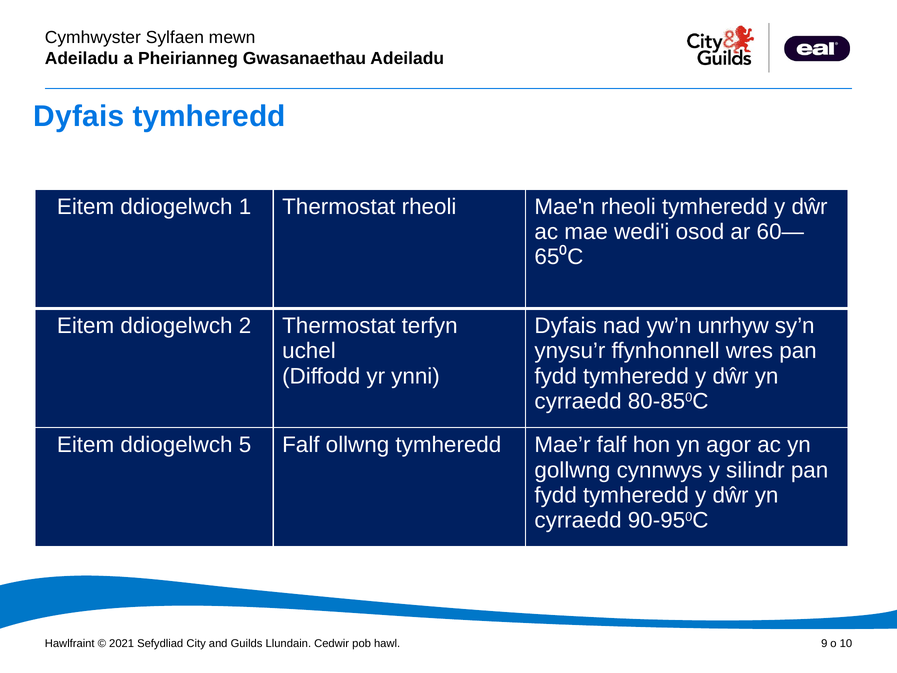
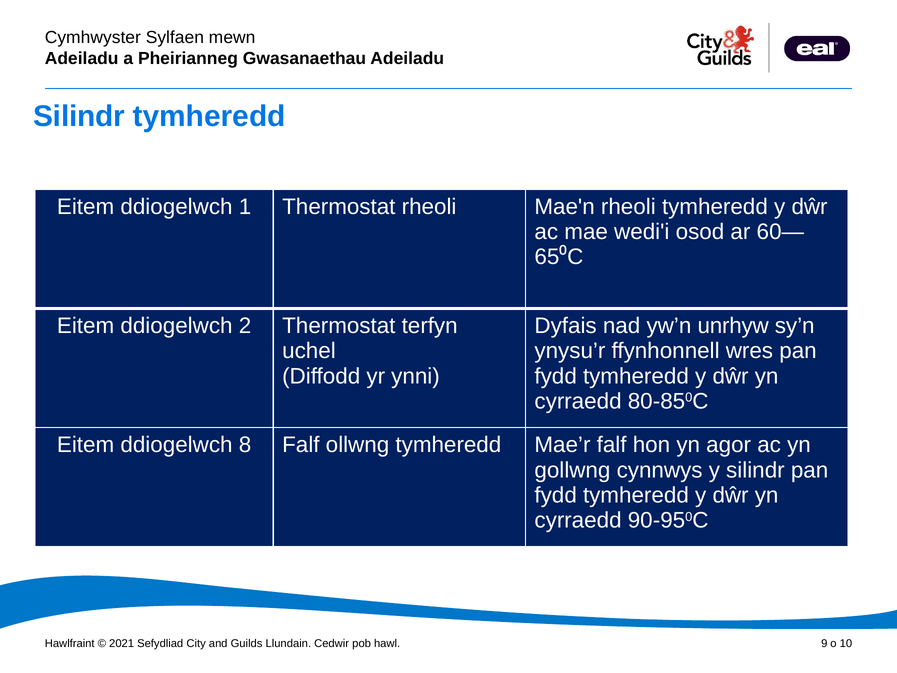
Dyfais: Dyfais -> Silindr (79, 116)
5: 5 -> 8 (245, 445)
